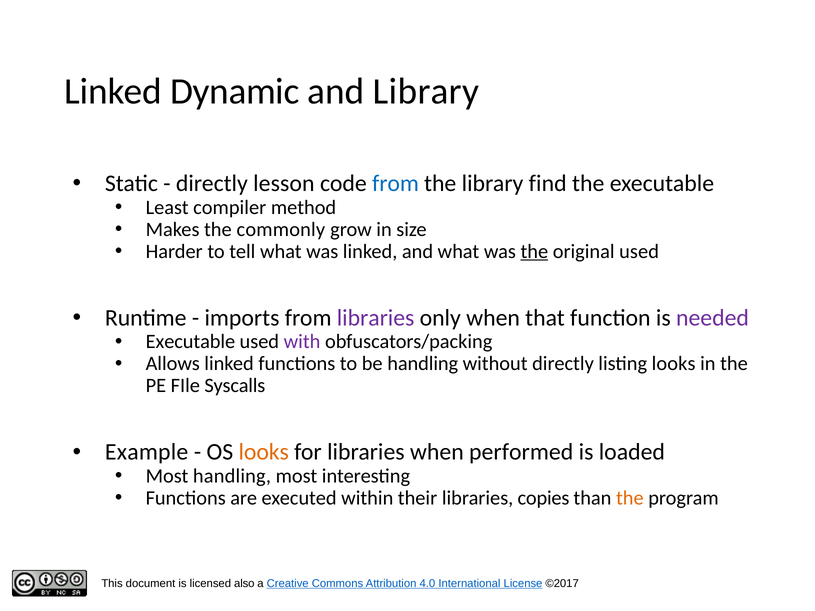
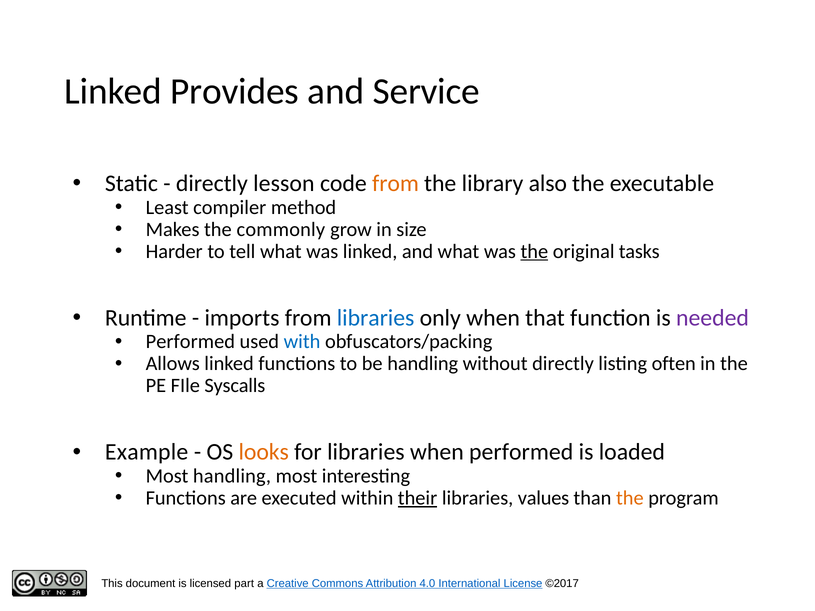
Dynamic: Dynamic -> Provides (235, 91)
and Library: Library -> Service (426, 91)
from colour: blue -> orange (395, 184)
find: find -> also (548, 184)
original used: used -> tasks (639, 251)
libraries colour: purple -> blue (376, 318)
Executable: Executable -> Performed (190, 342)
with colour: purple -> blue (302, 342)
listing looks: looks -> often (674, 364)
their underline: none -> present (418, 498)
copies: copies -> values (543, 498)
also: also -> part (244, 584)
